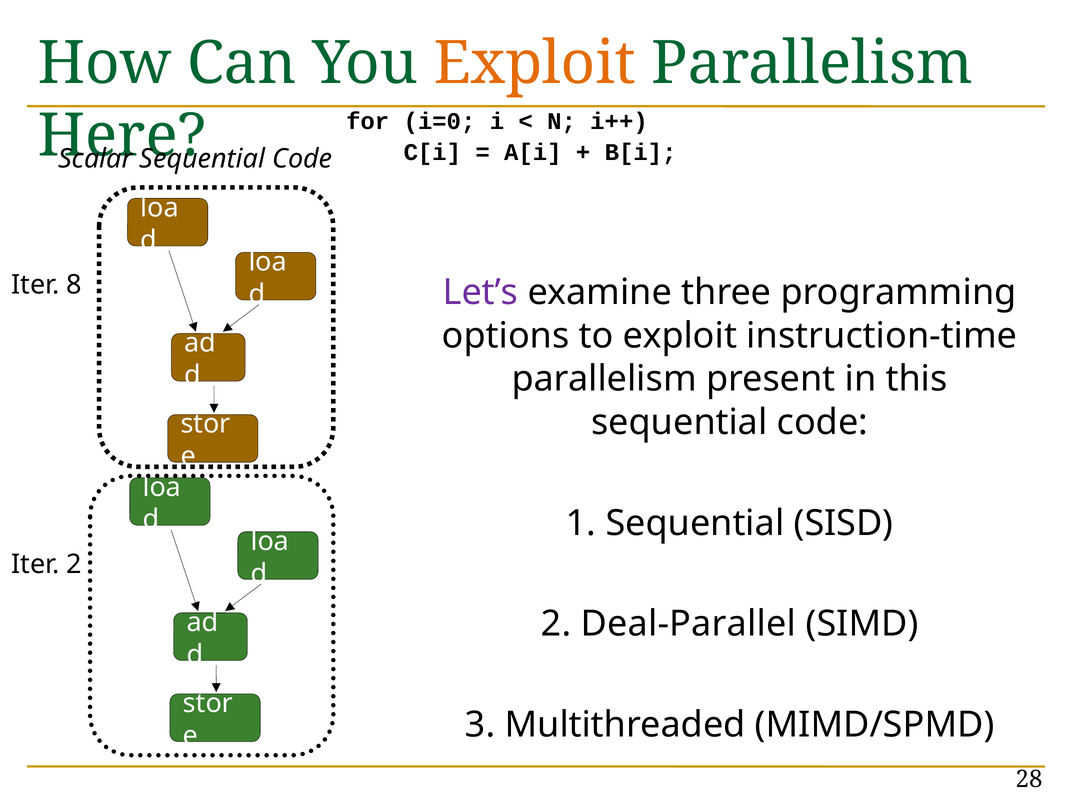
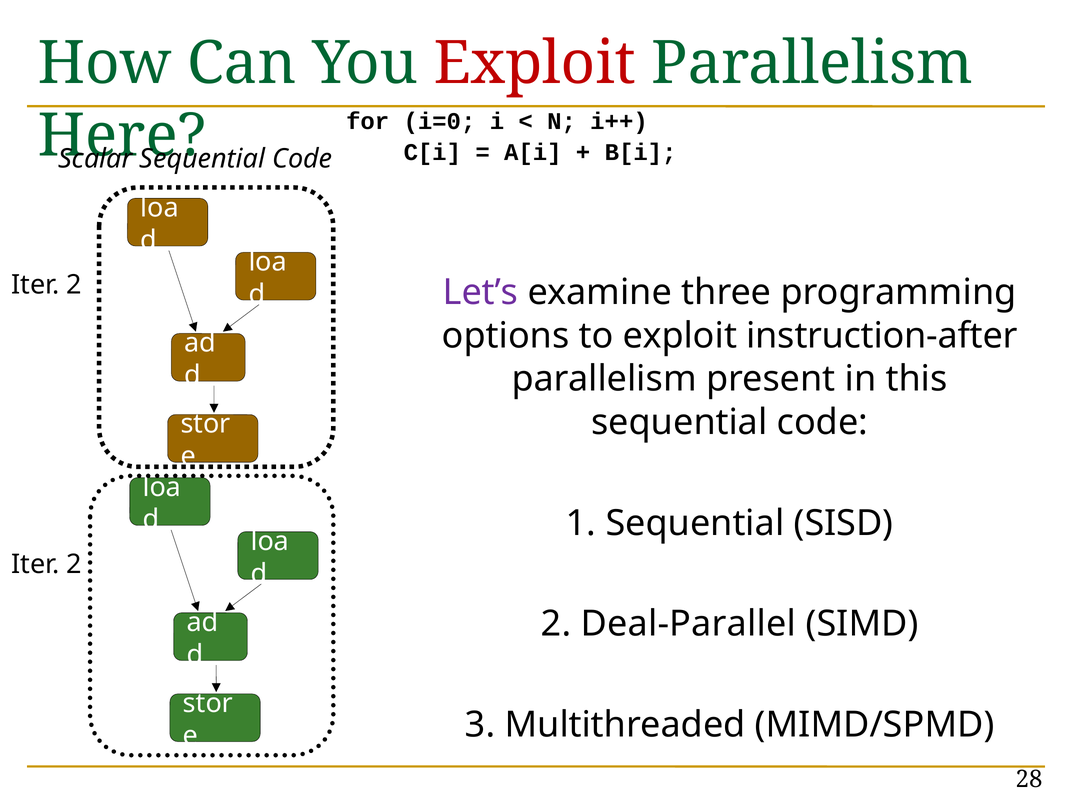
Exploit colour: orange -> red (535, 64)
8: 8 -> 2 (74, 285)
instruction-time: instruction-time -> instruction-after (882, 336)
